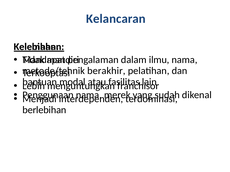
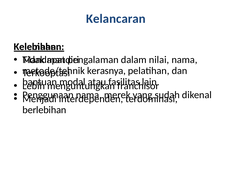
ilmu: ilmu -> nilai (159, 60)
berakhir: berakhir -> kerasnya (106, 71)
